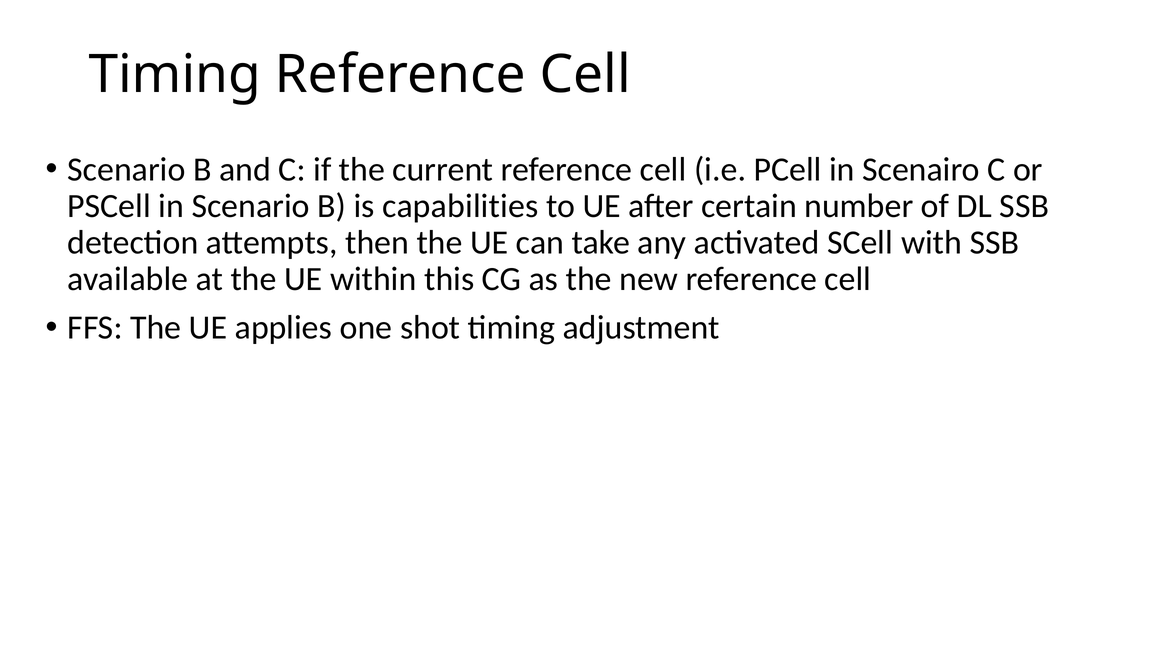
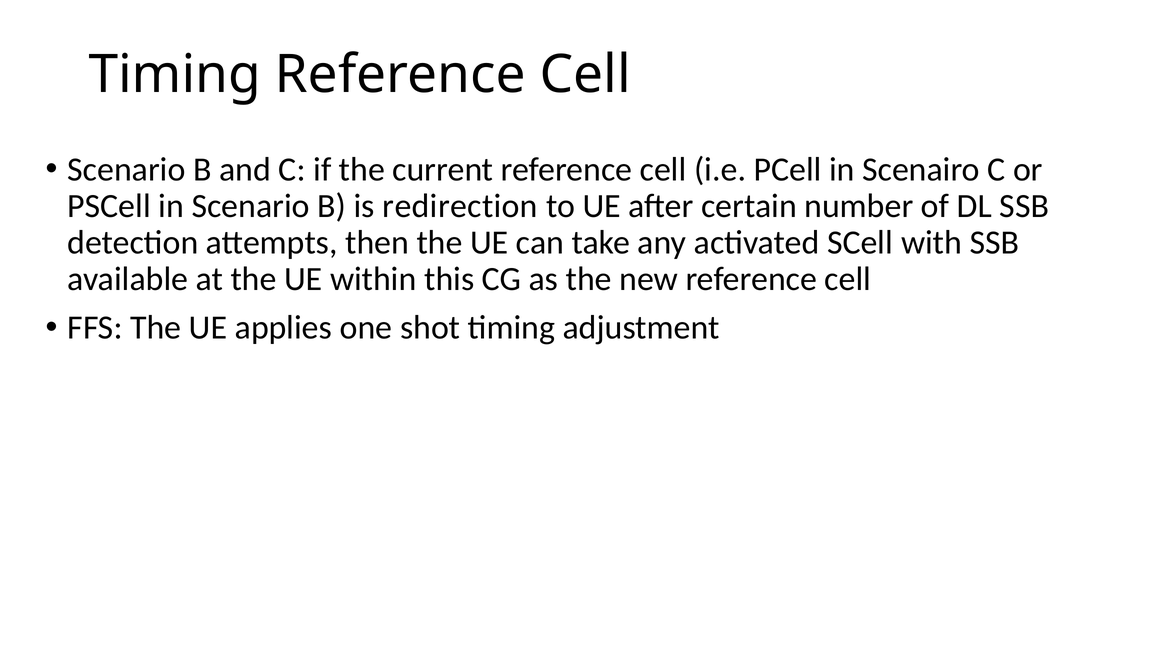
capabilities: capabilities -> redirection (460, 206)
